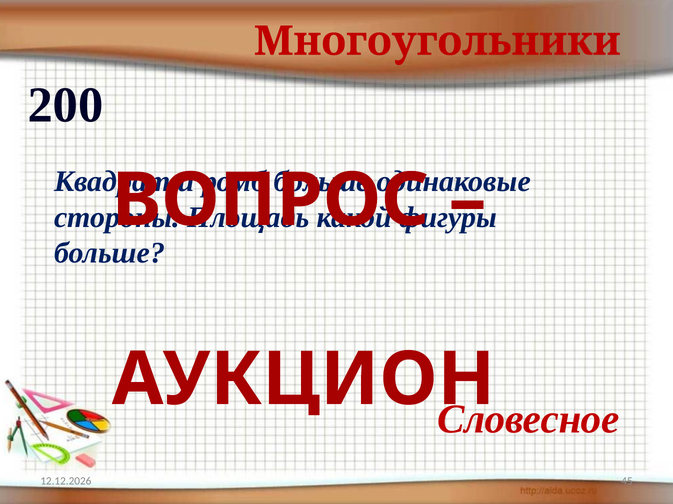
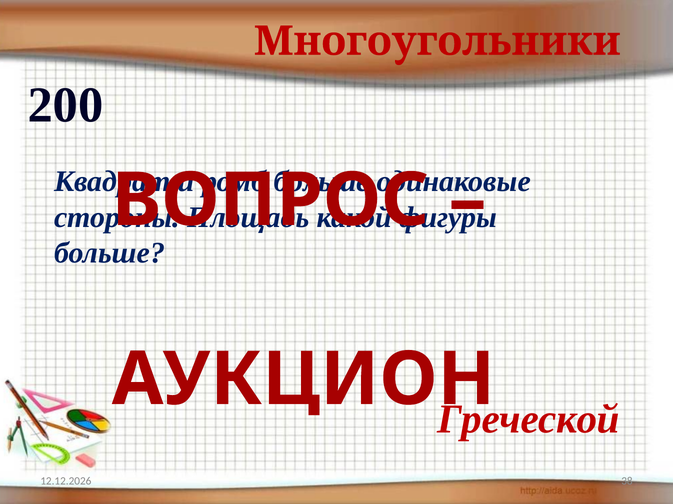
Словесное: Словесное -> Греческой (528, 420)
45: 45 -> 38 (627, 482)
